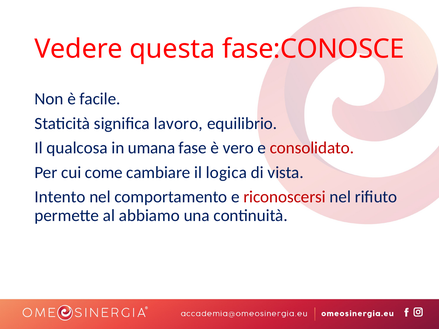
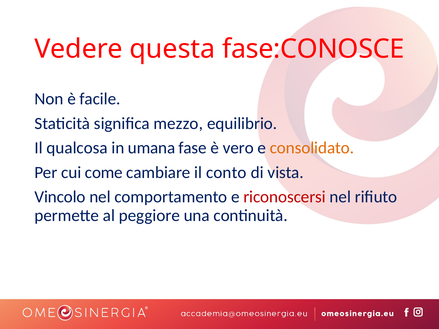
lavoro: lavoro -> mezzo (178, 124)
consolidato colour: red -> orange (312, 148)
logica: logica -> conto (226, 173)
Intento: Intento -> Vincolo (60, 197)
abbiamo: abbiamo -> peggiore (149, 216)
